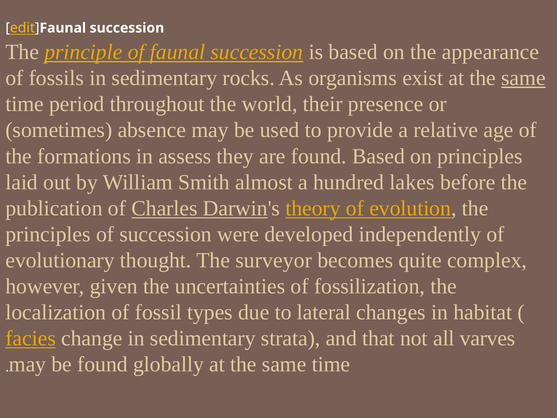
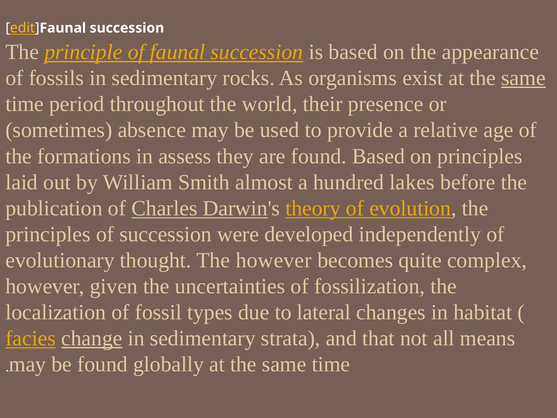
The surveyor: surveyor -> however (274, 260)
change underline: none -> present (92, 338)
varves: varves -> means (488, 338)
